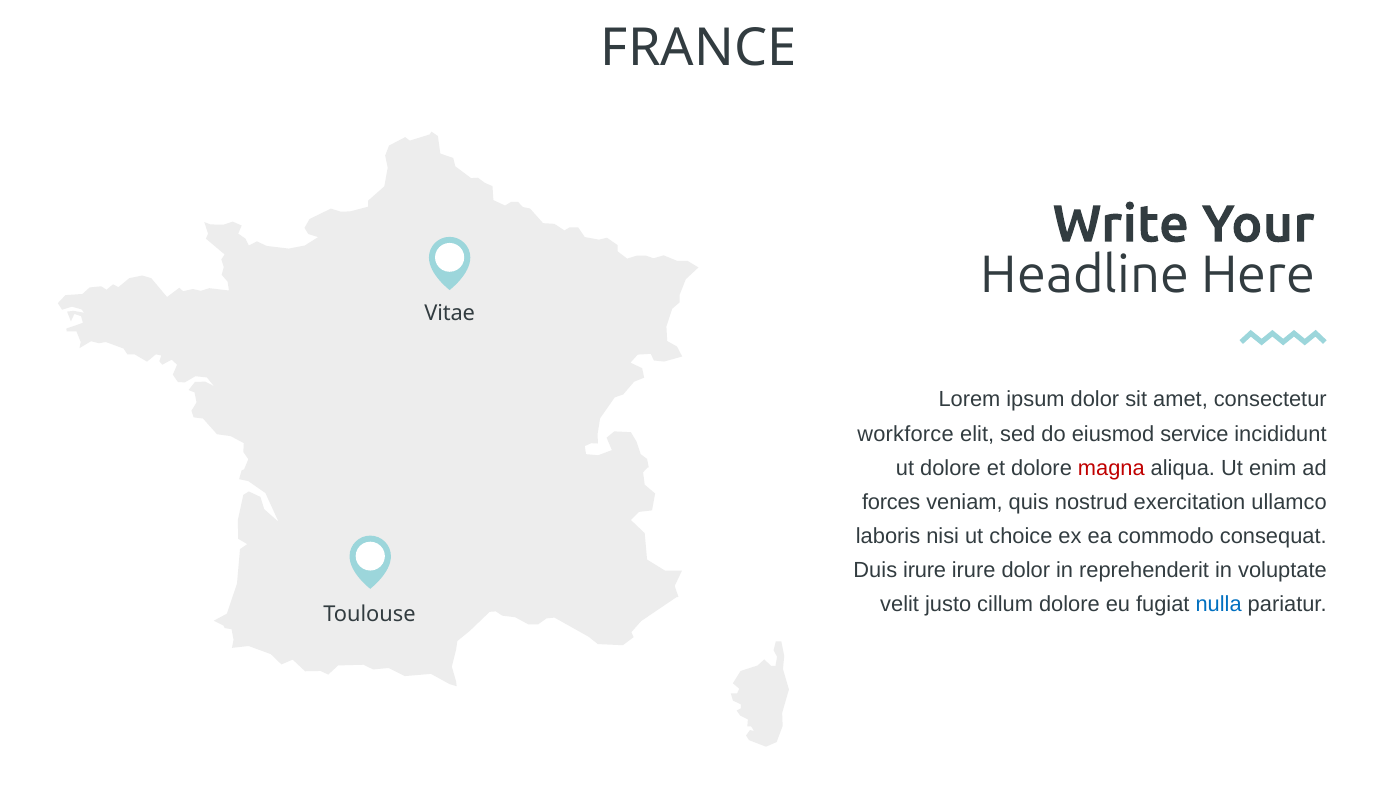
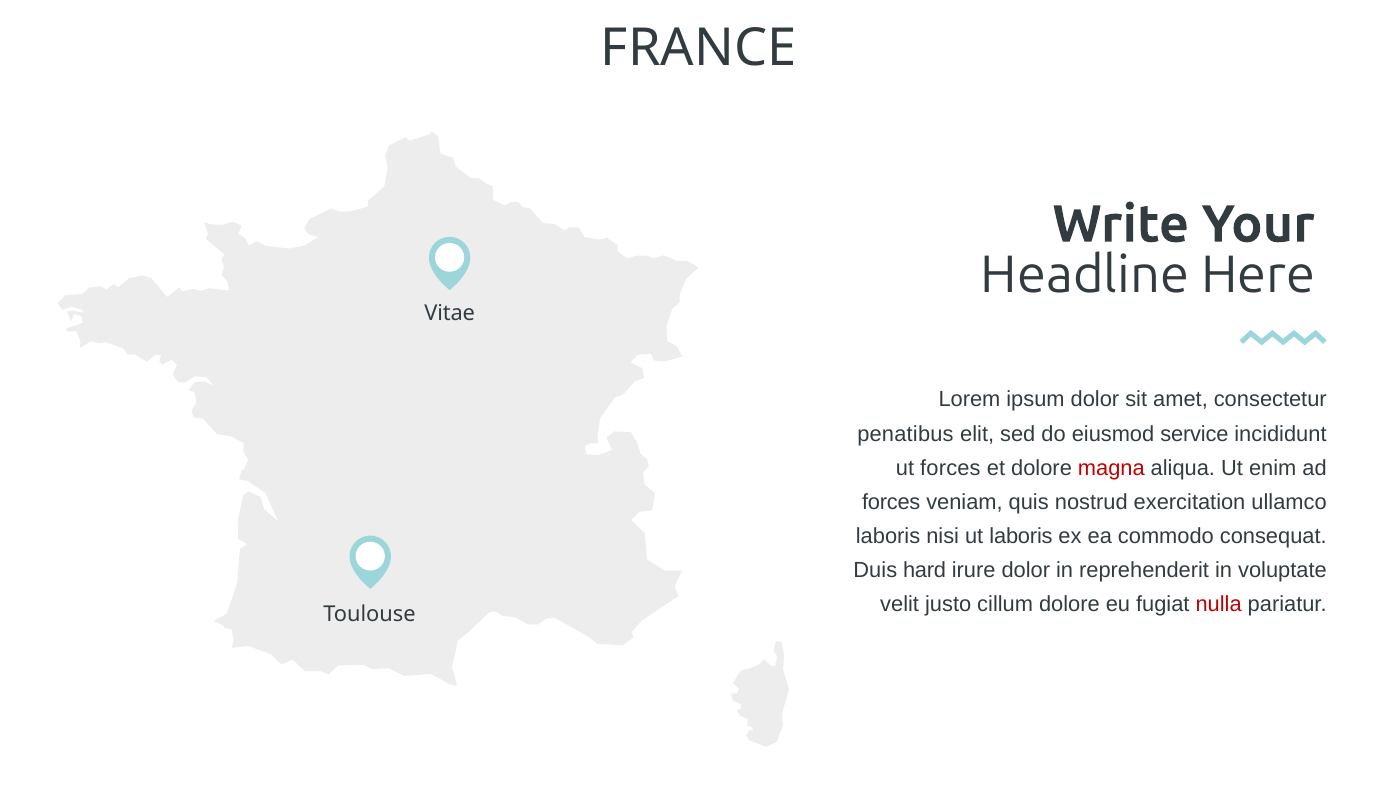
workforce: workforce -> penatibus (905, 433)
ut dolore: dolore -> forces (950, 468)
ut choice: choice -> laboris (1021, 536)
Duis irure: irure -> hard (925, 570)
nulla colour: blue -> red (1219, 604)
